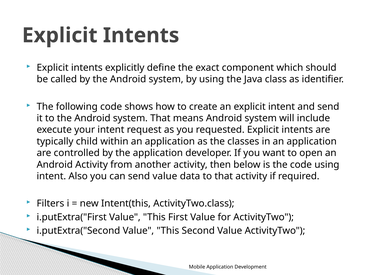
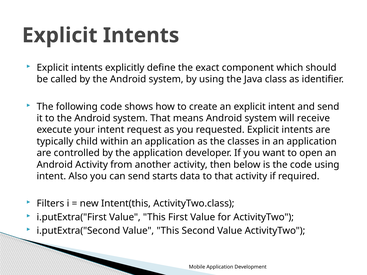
include: include -> receive (313, 118)
send value: value -> starts (165, 176)
